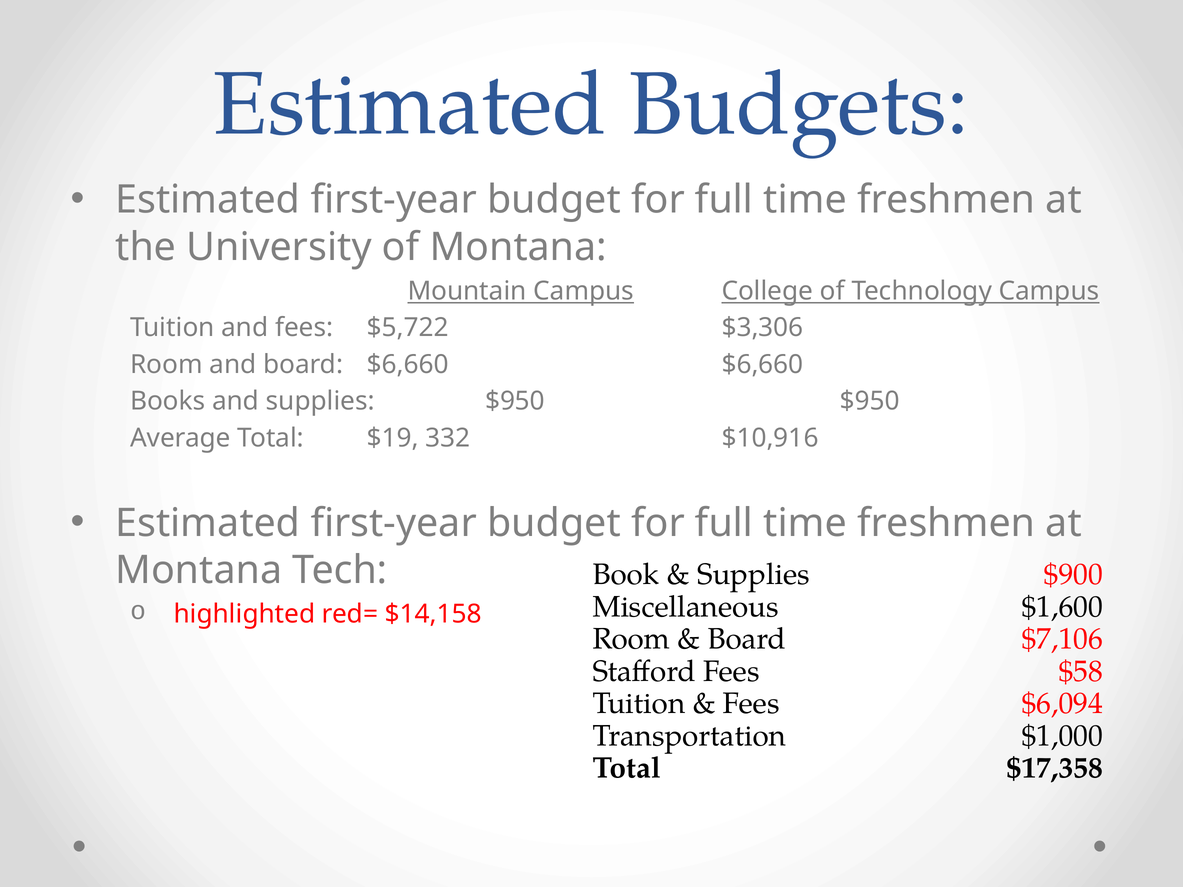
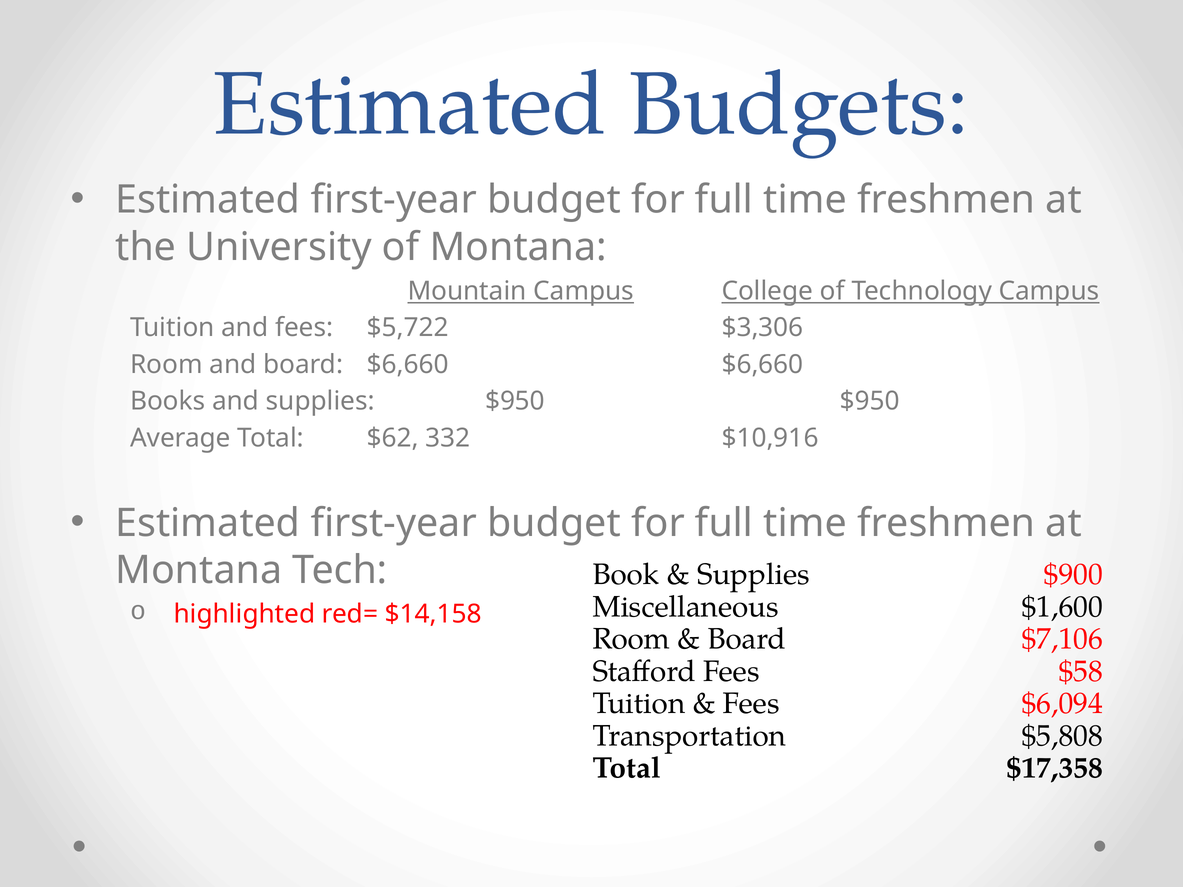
$19: $19 -> $62 (393, 438)
$1,000: $1,000 -> $5,808 (1062, 736)
